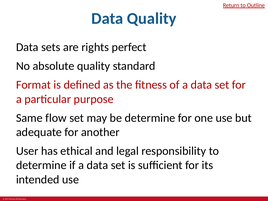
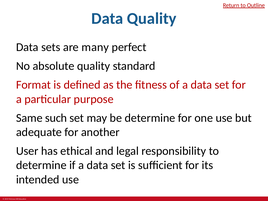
rights: rights -> many (95, 47)
flow: flow -> such (56, 118)
